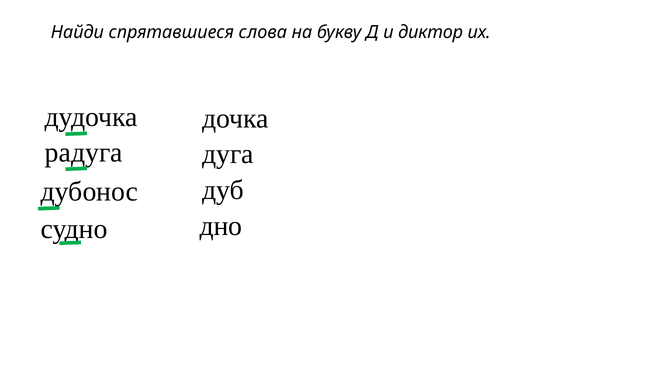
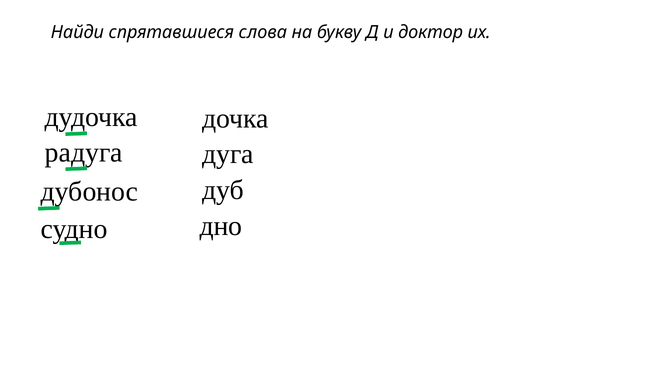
диктор: диктор -> доктор (431, 32)
